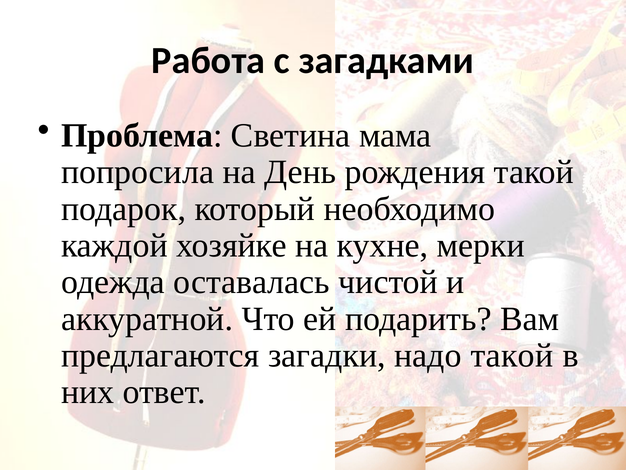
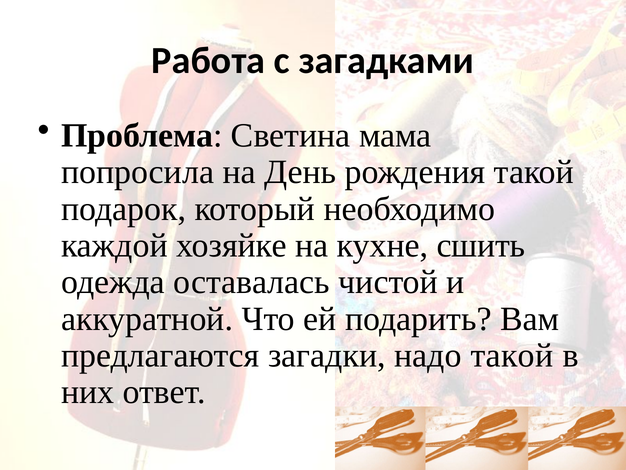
мерки: мерки -> сшить (481, 245)
